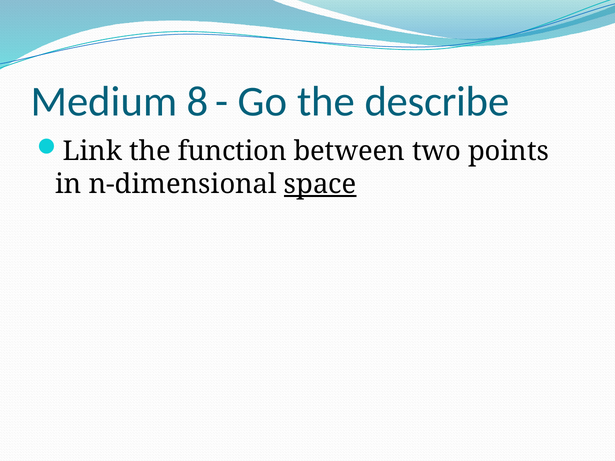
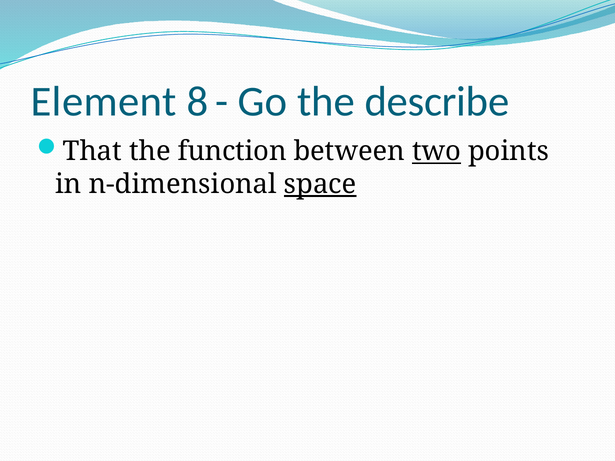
Medium: Medium -> Element (104, 102)
Link: Link -> That (92, 152)
two underline: none -> present (437, 152)
